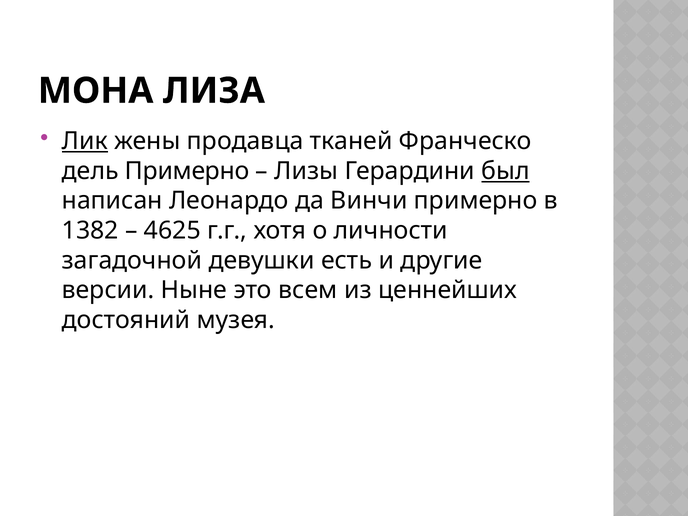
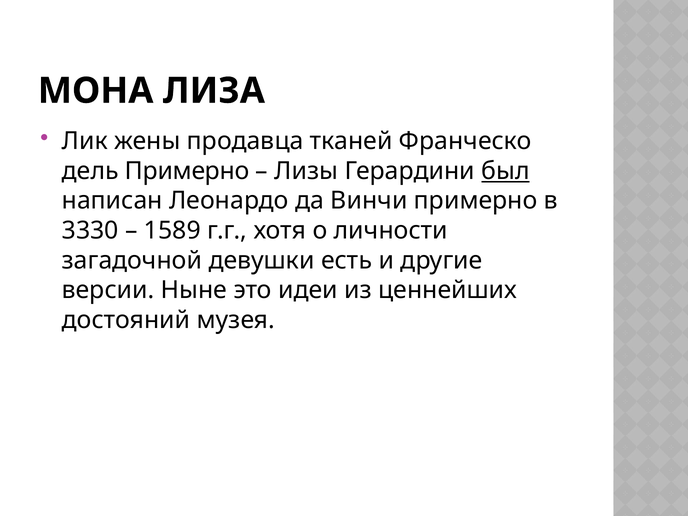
Лик underline: present -> none (85, 141)
1382: 1382 -> 3330 (90, 231)
4625: 4625 -> 1589 (172, 231)
всем: всем -> идеи (308, 290)
